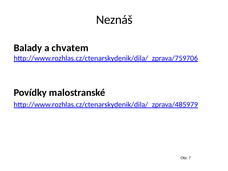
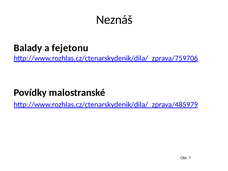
chvatem: chvatem -> fejetonu (70, 48)
